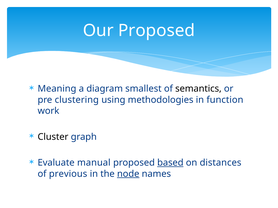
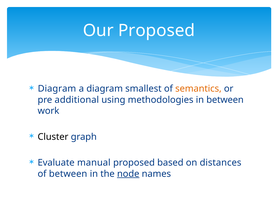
Meaning: Meaning -> Diagram (57, 89)
semantics colour: black -> orange (198, 89)
clustering: clustering -> additional (77, 100)
in function: function -> between (225, 100)
based underline: present -> none (170, 163)
of previous: previous -> between (68, 174)
